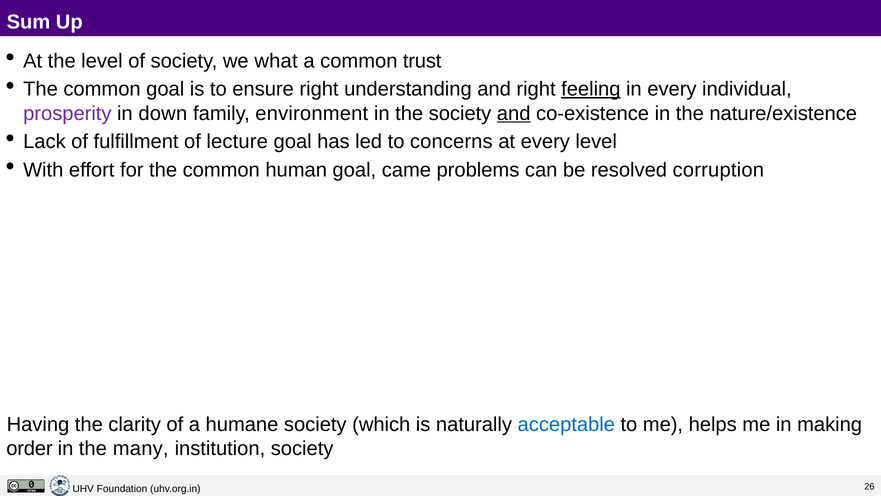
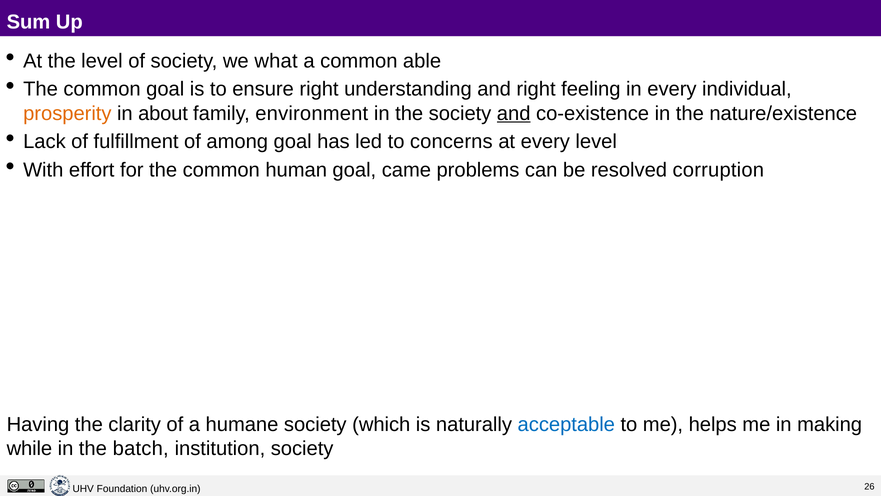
trust: trust -> able (422, 61)
feeling underline: present -> none (591, 89)
prosperity colour: purple -> orange (67, 113)
down: down -> about (163, 113)
lecture: lecture -> among (237, 142)
order: order -> while (29, 448)
many: many -> batch (141, 448)
